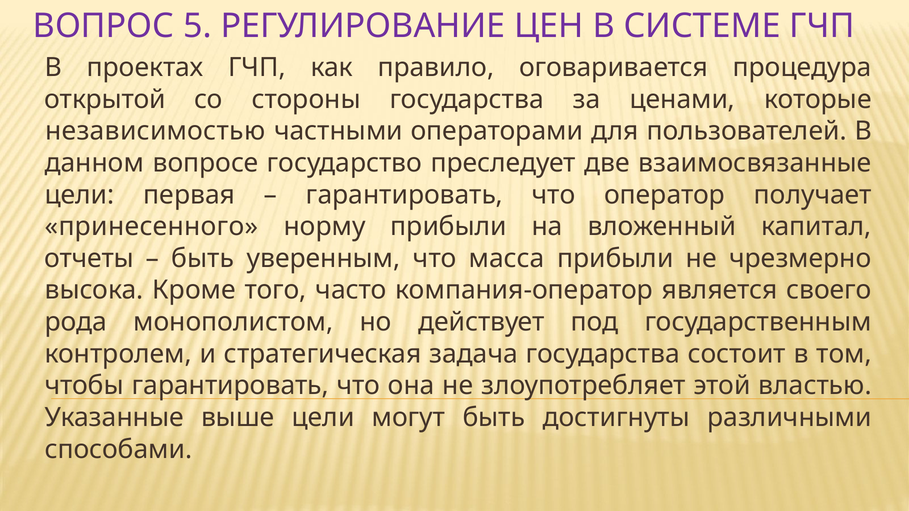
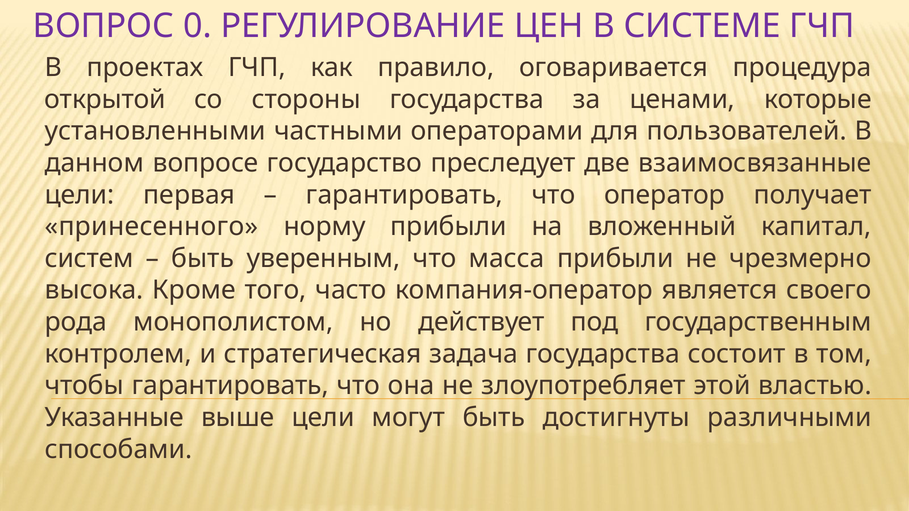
5: 5 -> 0 (197, 26)
независимостью: независимостью -> установленными (155, 131)
отчеты: отчеты -> систем (89, 259)
